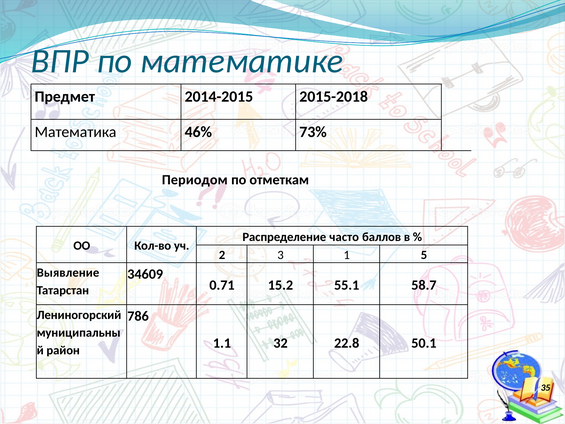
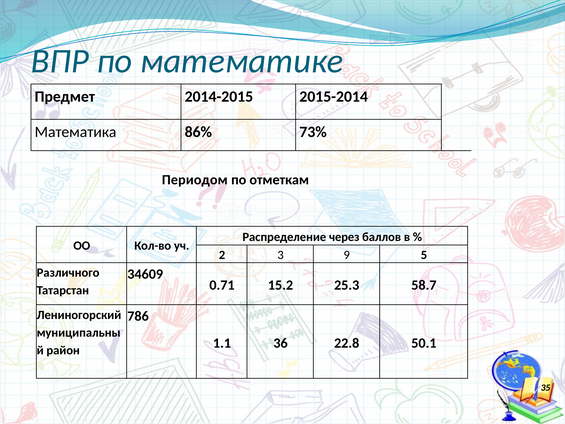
2015-2018: 2015-2018 -> 2015-2014 (334, 97)
46%: 46% -> 86% (198, 132)
часто: часто -> через (344, 237)
1: 1 -> 9 (347, 255)
Выявление: Выявление -> Различного (68, 273)
55.1: 55.1 -> 25.3 (347, 285)
32: 32 -> 36 (281, 343)
